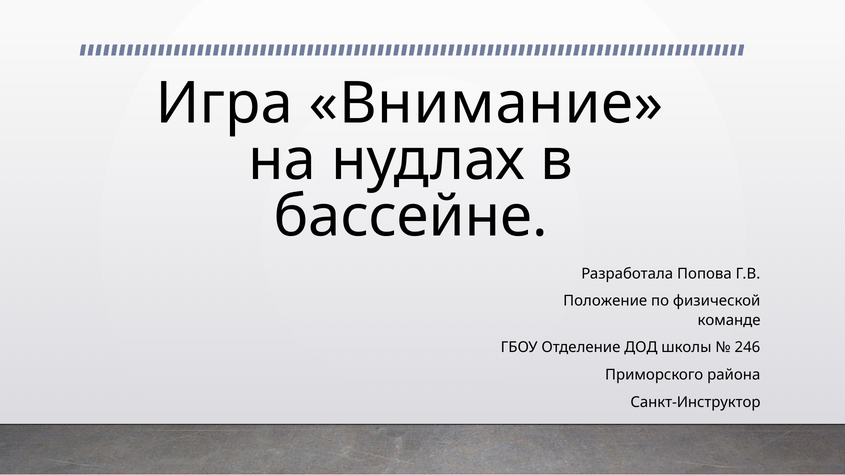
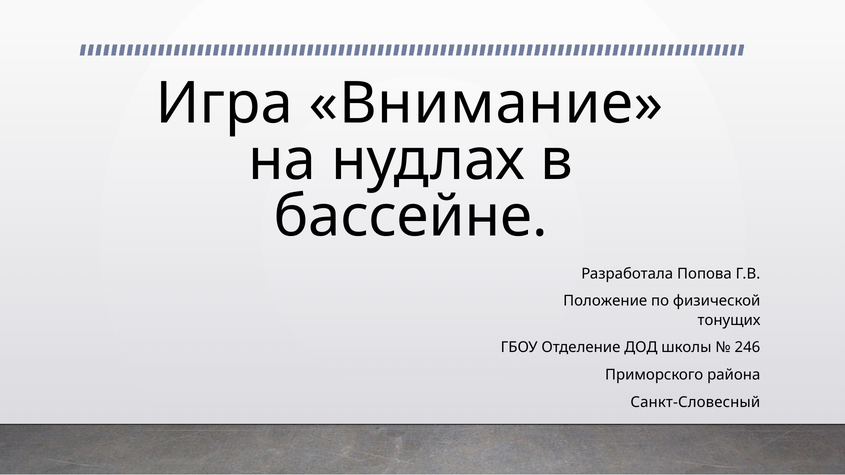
команде: команде -> тонущих (729, 320)
Санкт-Инструктор: Санкт-Инструктор -> Санкт-Словесный (695, 402)
